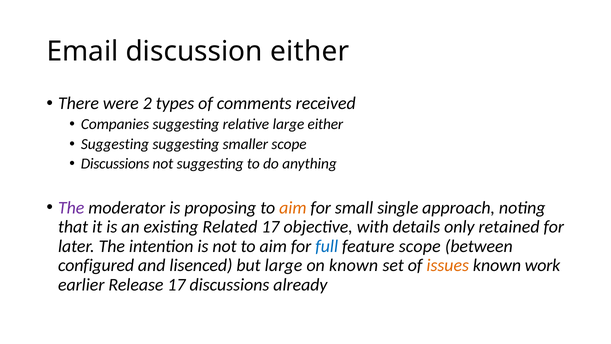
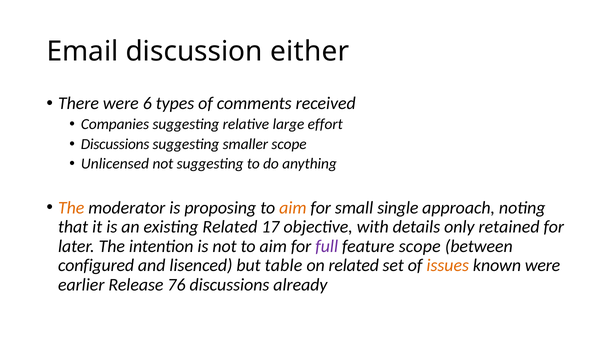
2: 2 -> 6 (147, 103)
large either: either -> effort (325, 124)
Suggesting: Suggesting -> Discussions (115, 144)
Discussions: Discussions -> Unlicensed (115, 164)
The colour: purple -> orange (71, 208)
full colour: blue -> purple (327, 246)
but large: large -> table (284, 265)
on known: known -> related (354, 265)
known work: work -> were (543, 265)
Release 17: 17 -> 76 (177, 284)
